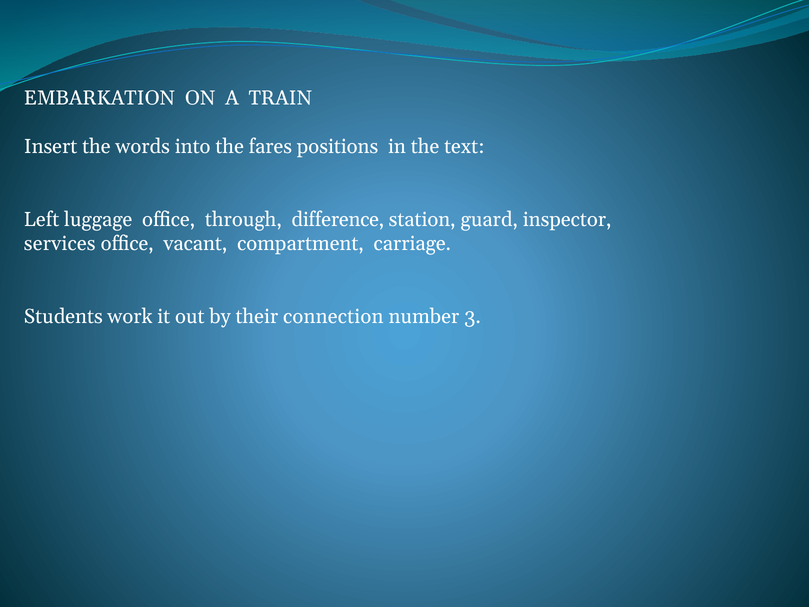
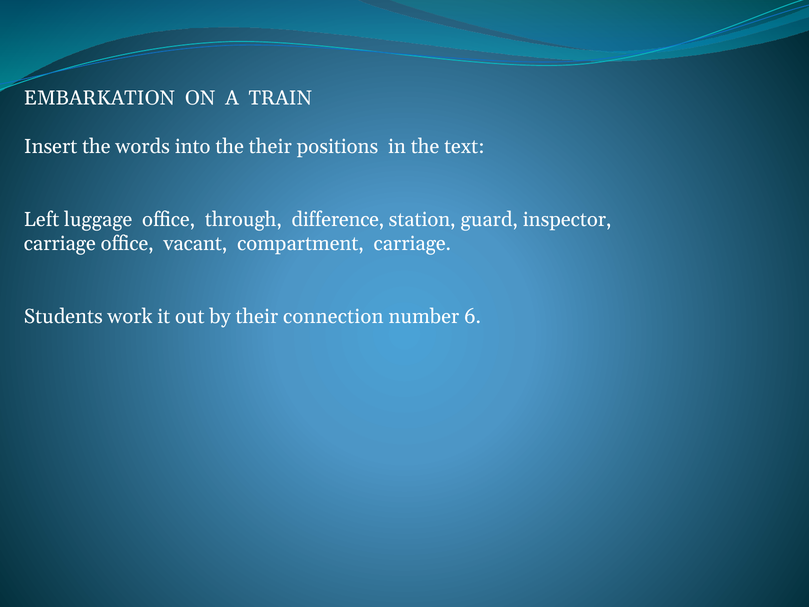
the fares: fares -> their (270, 146)
services: services -> carriage (60, 244)
3: 3 -> 6 (473, 316)
